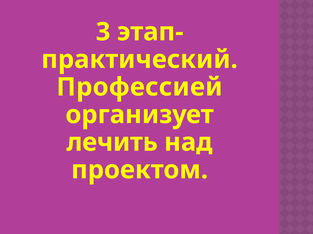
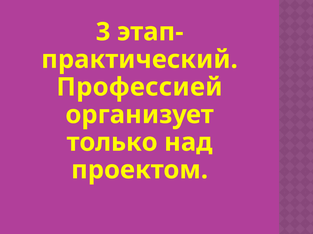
лечить: лечить -> только (112, 143)
